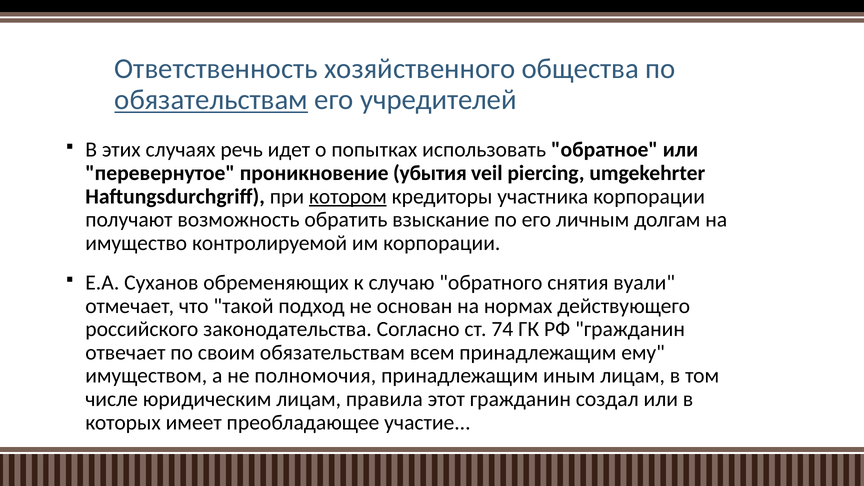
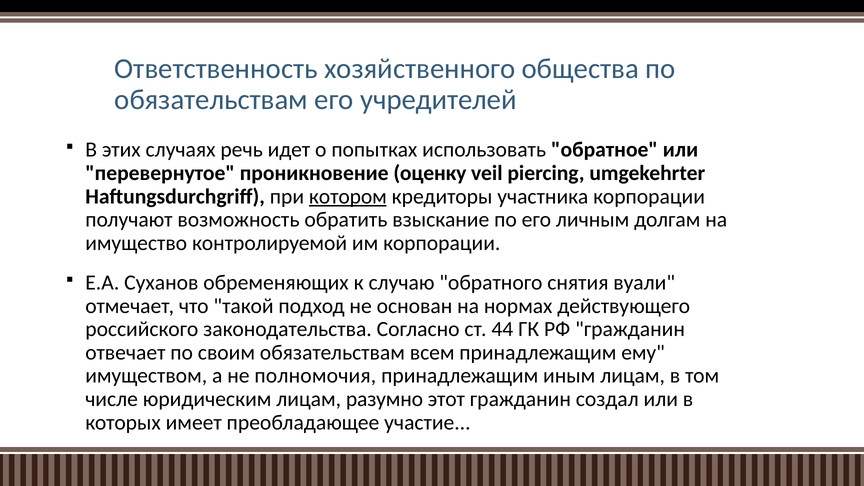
обязательствам underline: present -> none (211, 100)
убытия: убытия -> оценку (430, 173)
74: 74 -> 44 (502, 329)
правила: правила -> разумно (384, 399)
